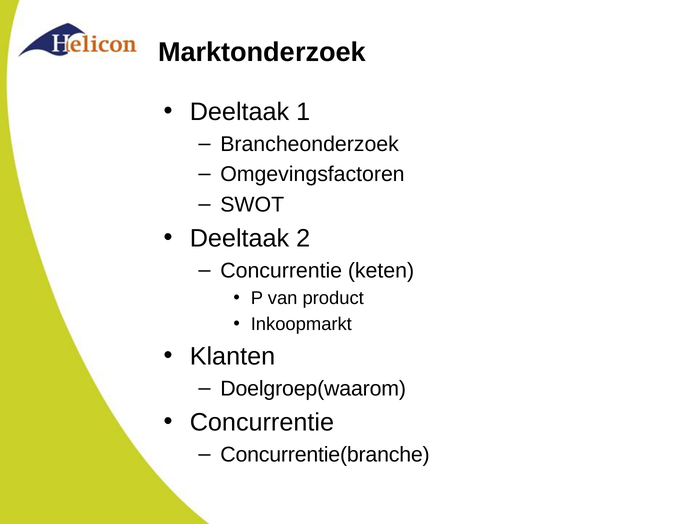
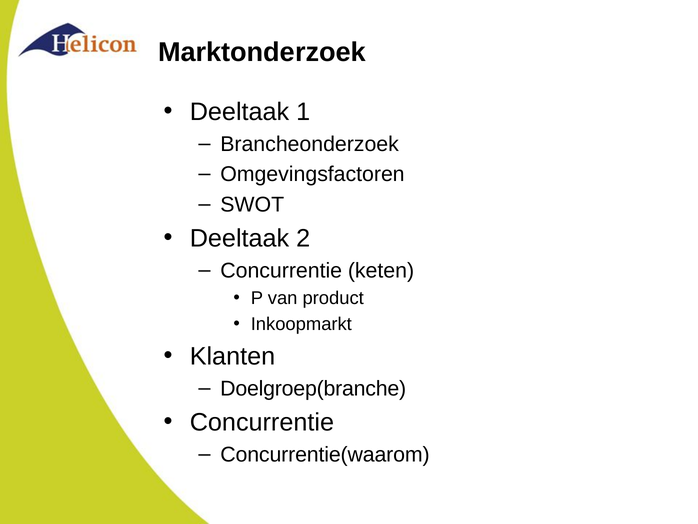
Doelgroep(waarom: Doelgroep(waarom -> Doelgroep(branche (313, 388)
Concurrentie(branche: Concurrentie(branche -> Concurrentie(waarom (325, 454)
